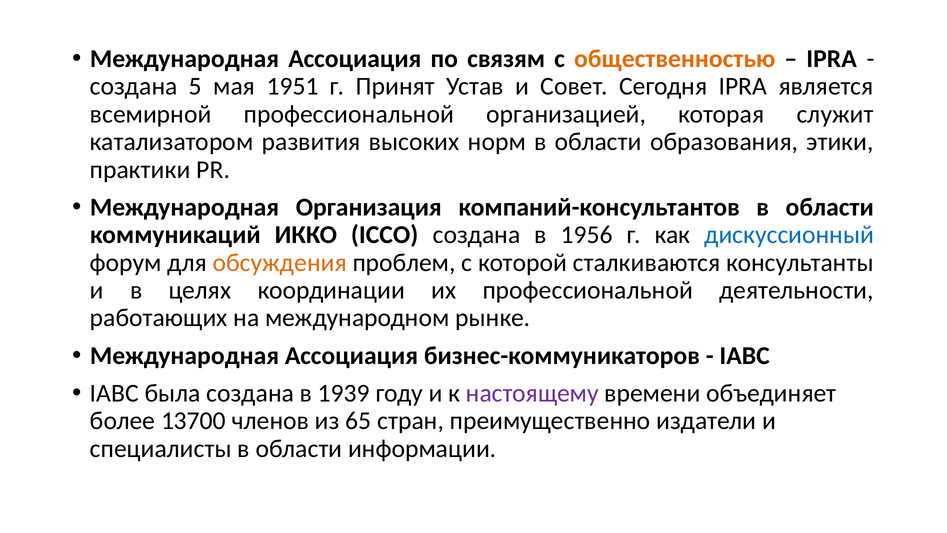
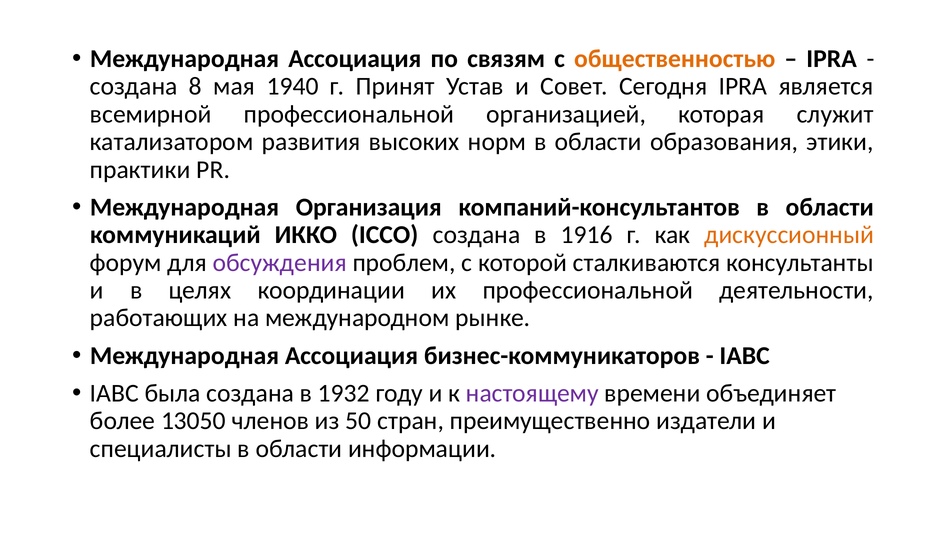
5: 5 -> 8 (195, 86)
1951: 1951 -> 1940 (293, 86)
1956: 1956 -> 1916 (587, 235)
дискуссионный colour: blue -> orange (789, 235)
обсуждения colour: orange -> purple (280, 262)
1939: 1939 -> 1932 (344, 393)
13700: 13700 -> 13050 (193, 421)
65: 65 -> 50 (358, 421)
